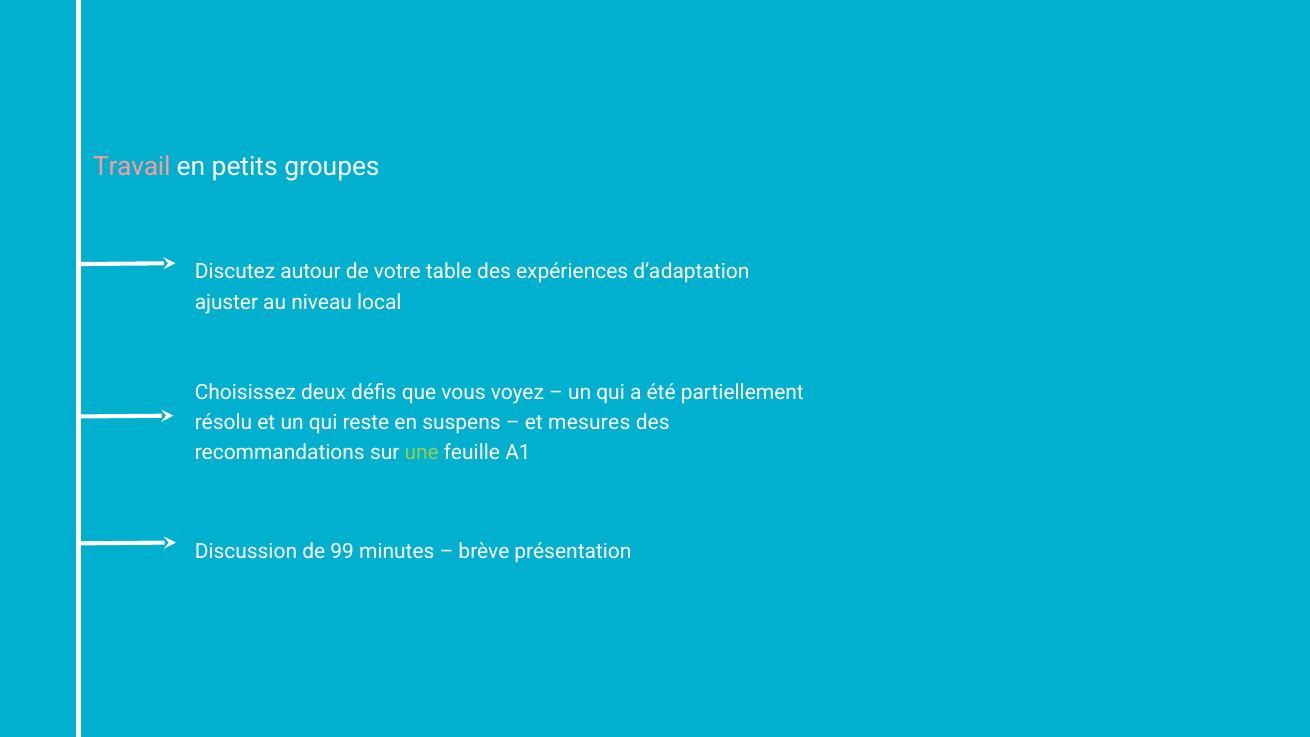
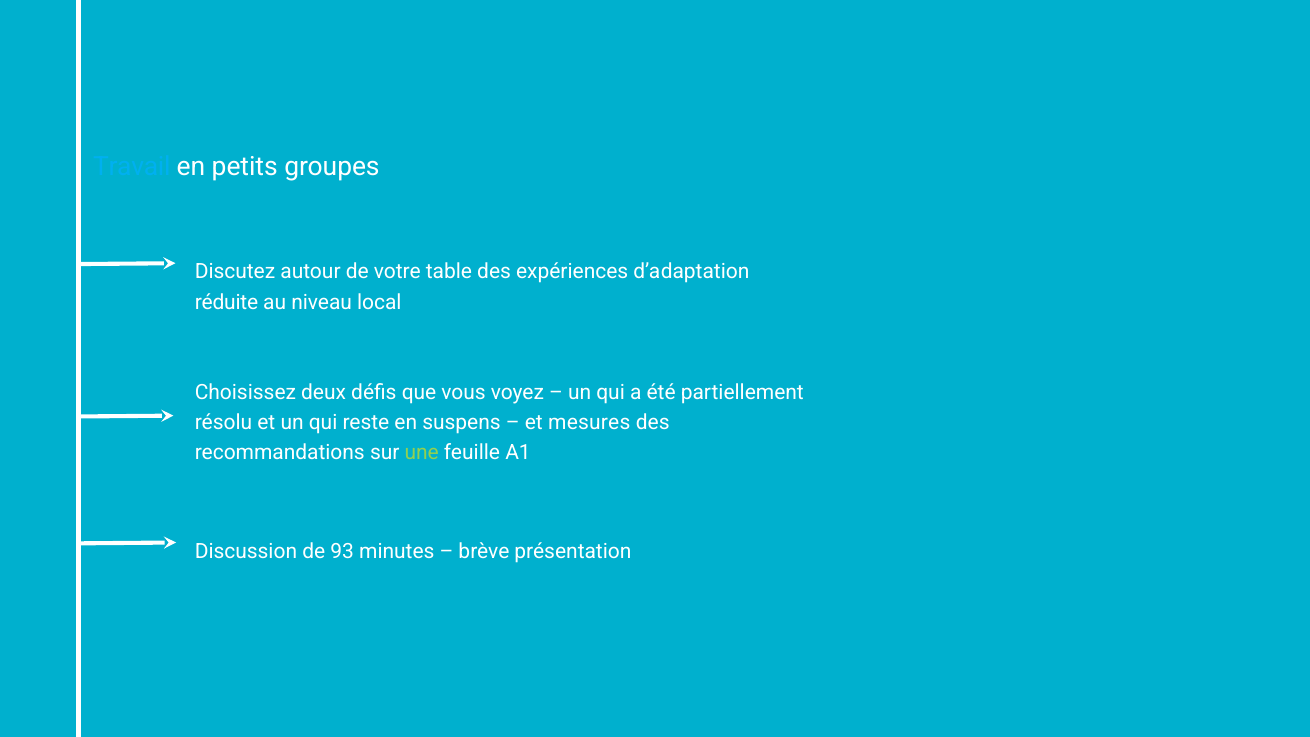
Travail colour: pink -> light blue (132, 166)
ajuster: ajuster -> réduite (227, 302)
99: 99 -> 93 (342, 551)
